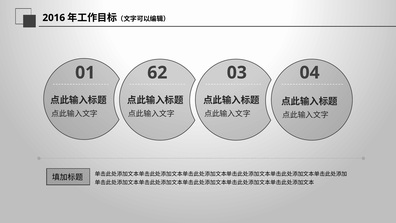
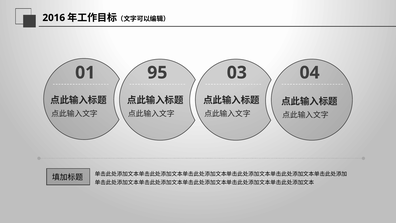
62: 62 -> 95 (157, 73)
